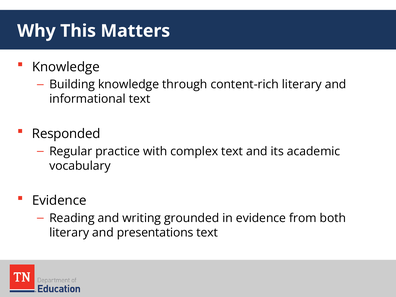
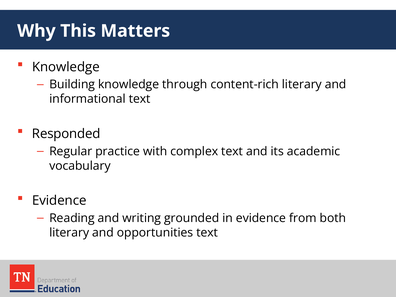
presentations: presentations -> opportunities (155, 233)
